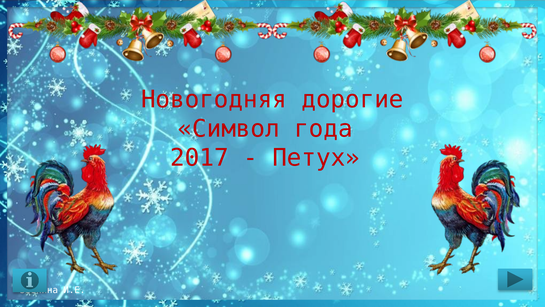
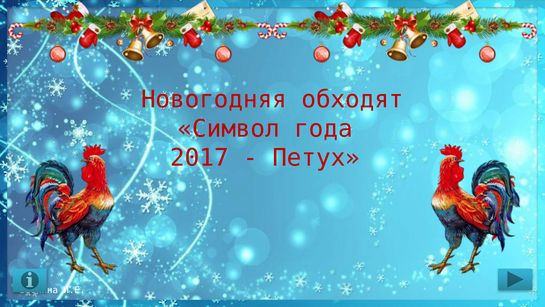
дорогие: дорогие -> обходят (353, 99)
